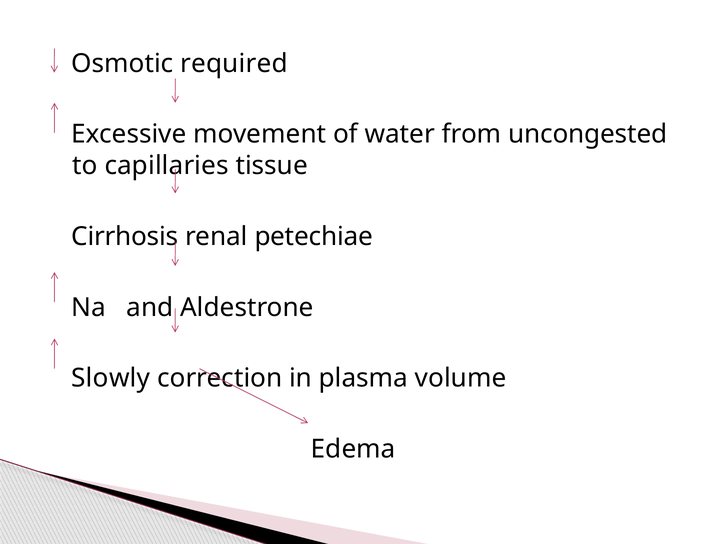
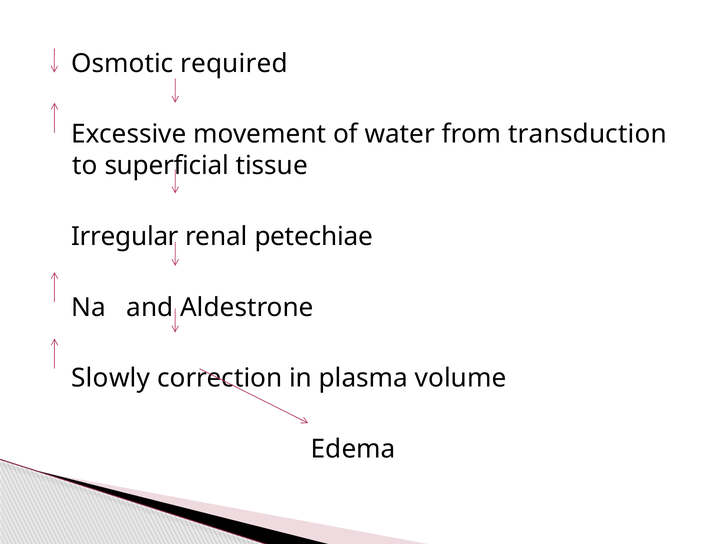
uncongested: uncongested -> transduction (588, 134)
capillaries: capillaries -> superficial (167, 166)
Cirrhosis: Cirrhosis -> Irregular (125, 236)
